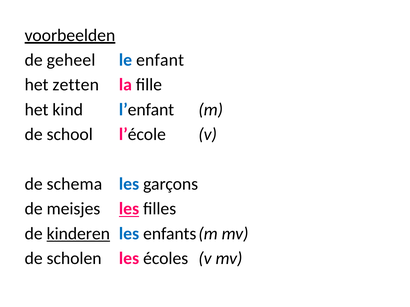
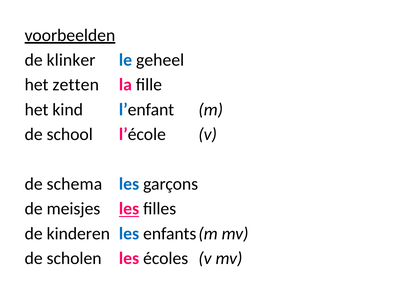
geheel: geheel -> klinker (71, 60)
enfant: enfant -> geheel (160, 60)
kinderen underline: present -> none (78, 234)
